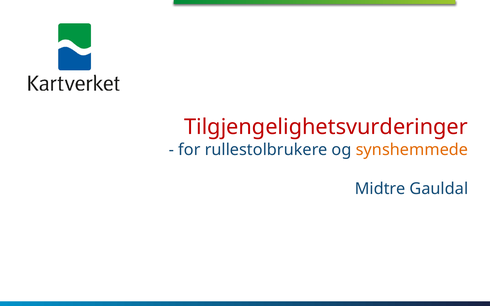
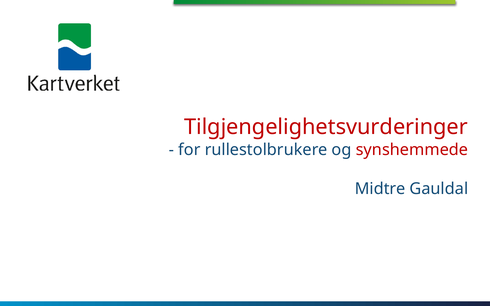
synshemmede colour: orange -> red (412, 150)
